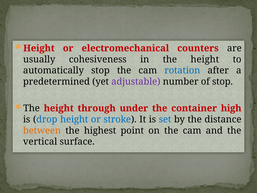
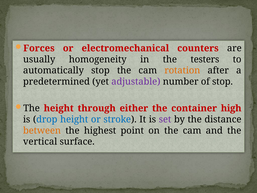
Height: Height -> Forces (39, 48)
cohesiveness: cohesiveness -> homogeneity (98, 59)
in the height: height -> testers (205, 59)
rotation colour: blue -> orange (182, 70)
under: under -> either (134, 108)
set colour: blue -> purple (165, 119)
